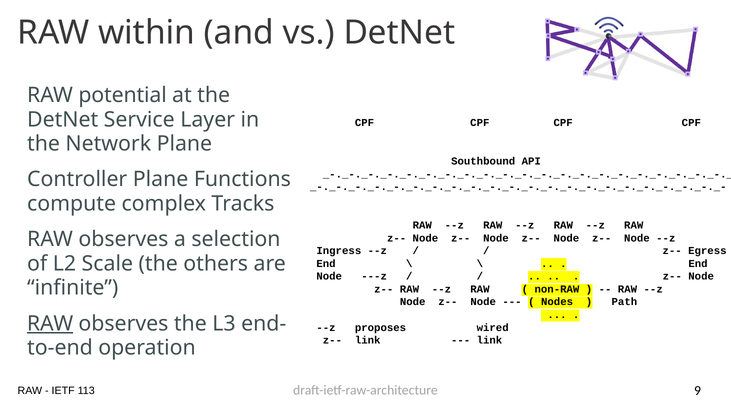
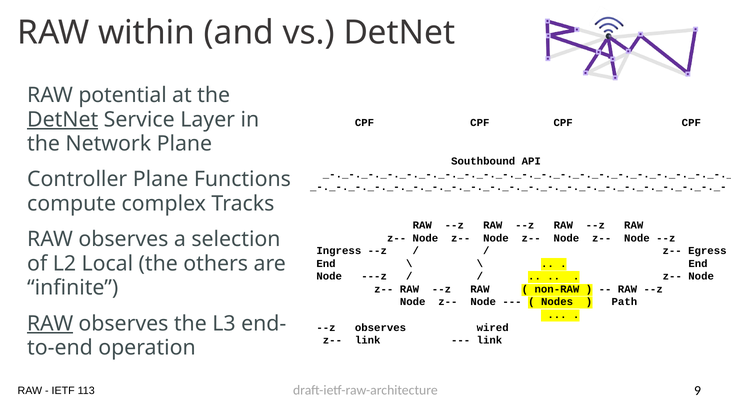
DetNet underline: none -> present (63, 120)
Scale: Scale -> Local (107, 264)
--z proposes: proposes -> observes (381, 328)
